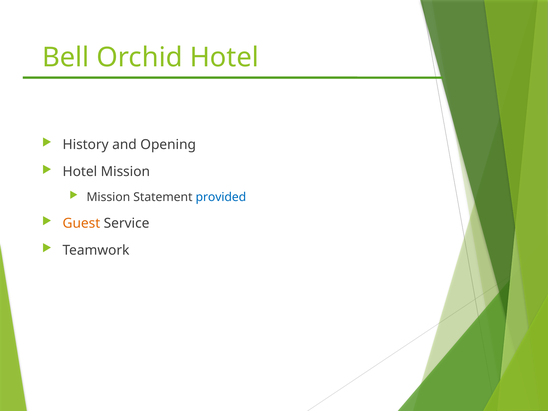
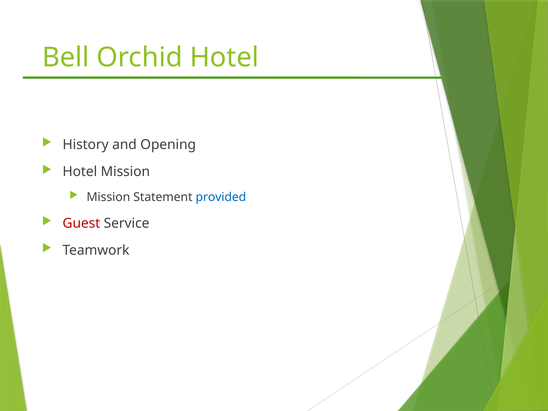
Guest colour: orange -> red (81, 223)
